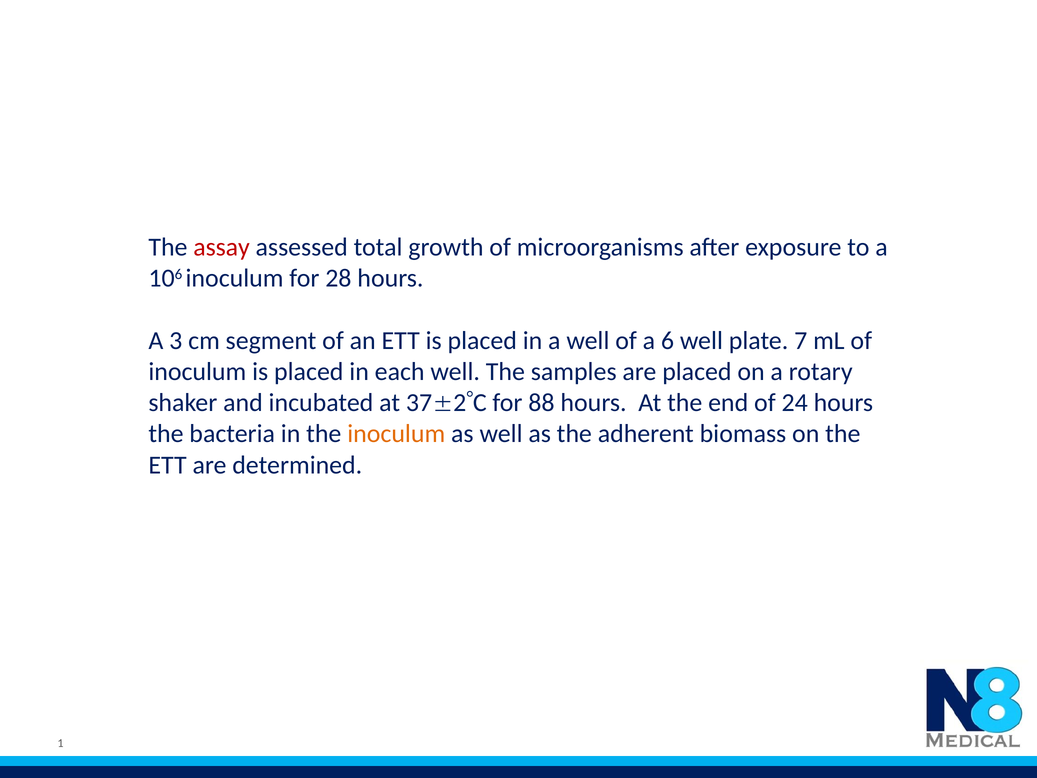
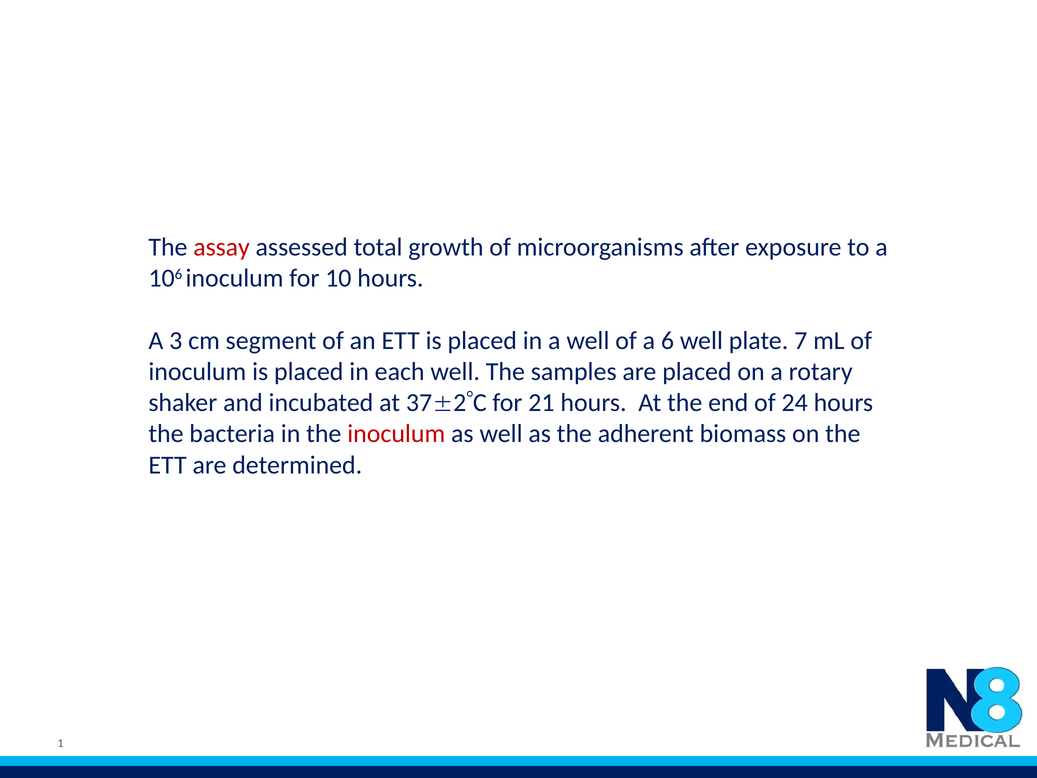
28: 28 -> 10 (338, 278)
88: 88 -> 21 (541, 403)
inoculum colour: orange -> red (396, 434)
